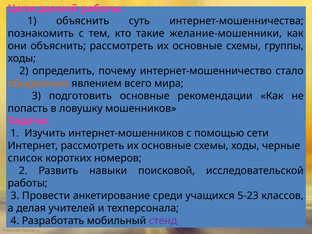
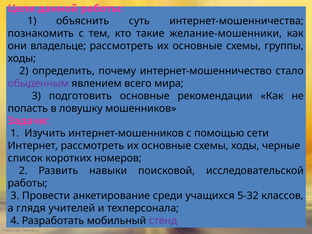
они объяснить: объяснить -> владельце (58, 46)
обыденным colour: orange -> purple (38, 83)
5-23: 5-23 -> 5-32 (248, 196)
делая: делая -> глядя (31, 208)
